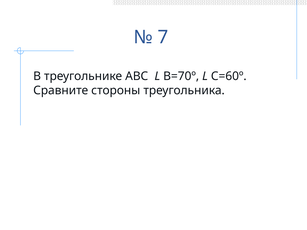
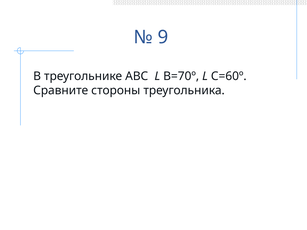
7: 7 -> 9 (163, 37)
